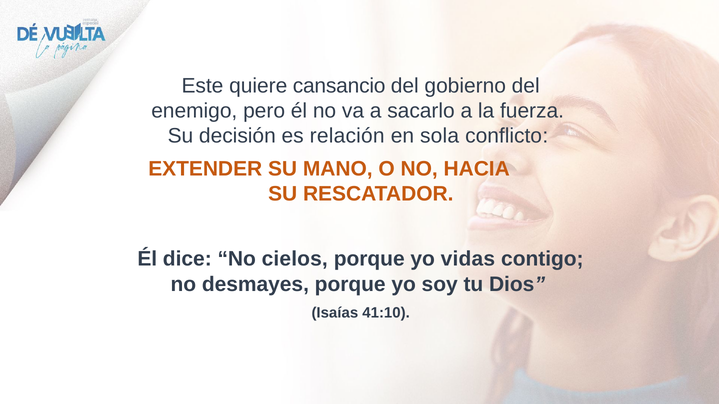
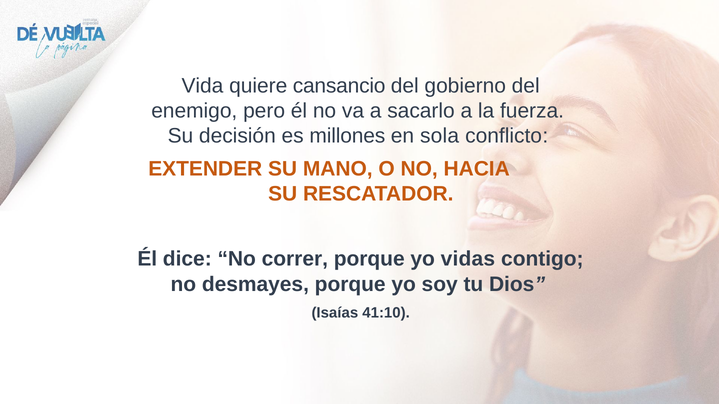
Este: Este -> Vida (202, 86)
relación: relación -> millones (347, 136)
cielos: cielos -> correr (295, 259)
